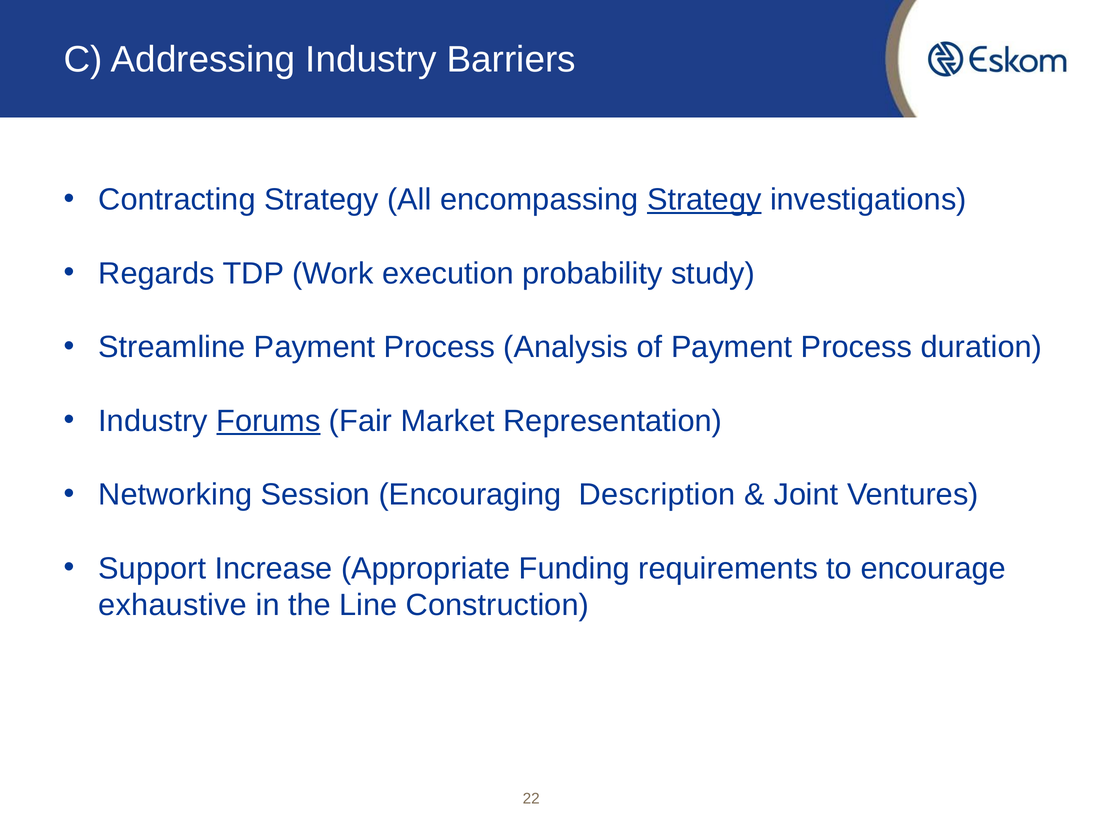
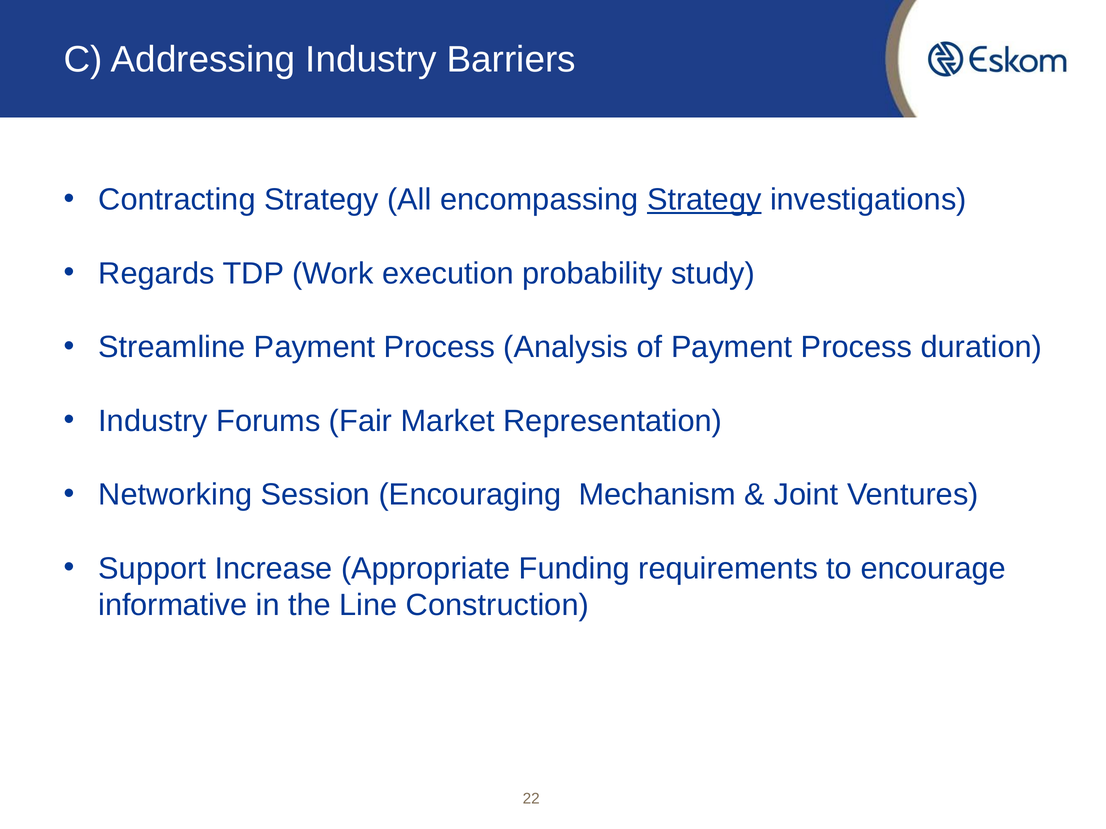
Forums underline: present -> none (268, 421)
Description: Description -> Mechanism (657, 495)
exhaustive: exhaustive -> informative (173, 606)
